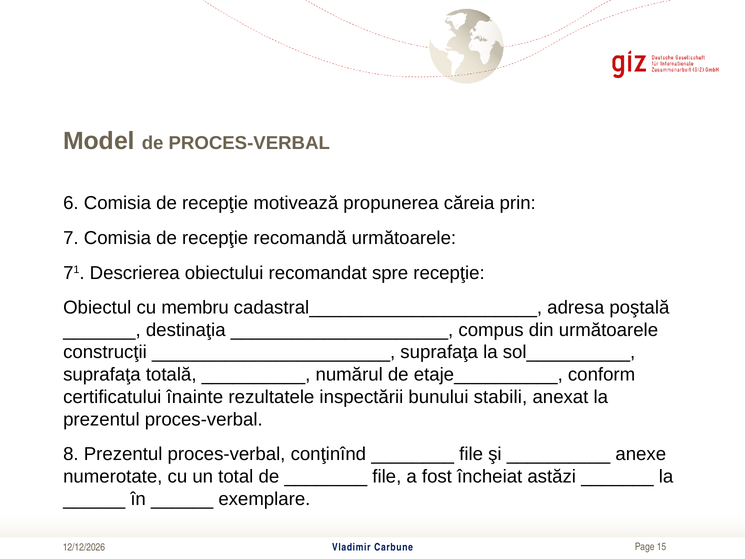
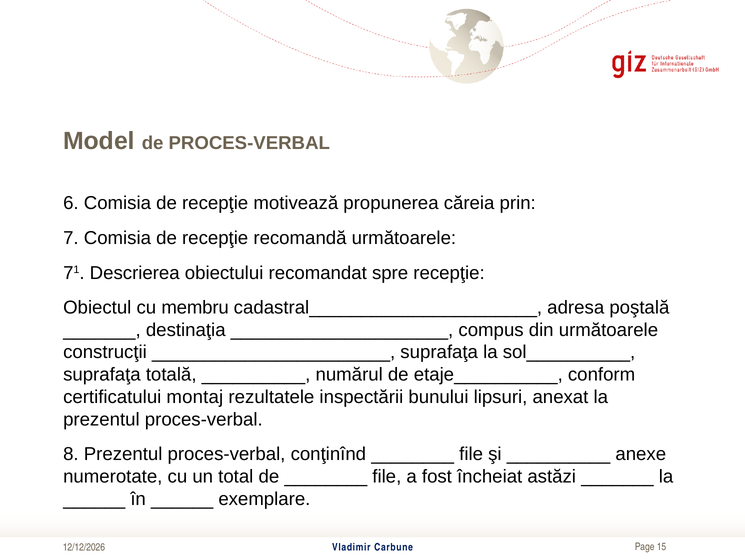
înainte: înainte -> montaj (195, 397)
stabili: stabili -> lipsuri (501, 397)
